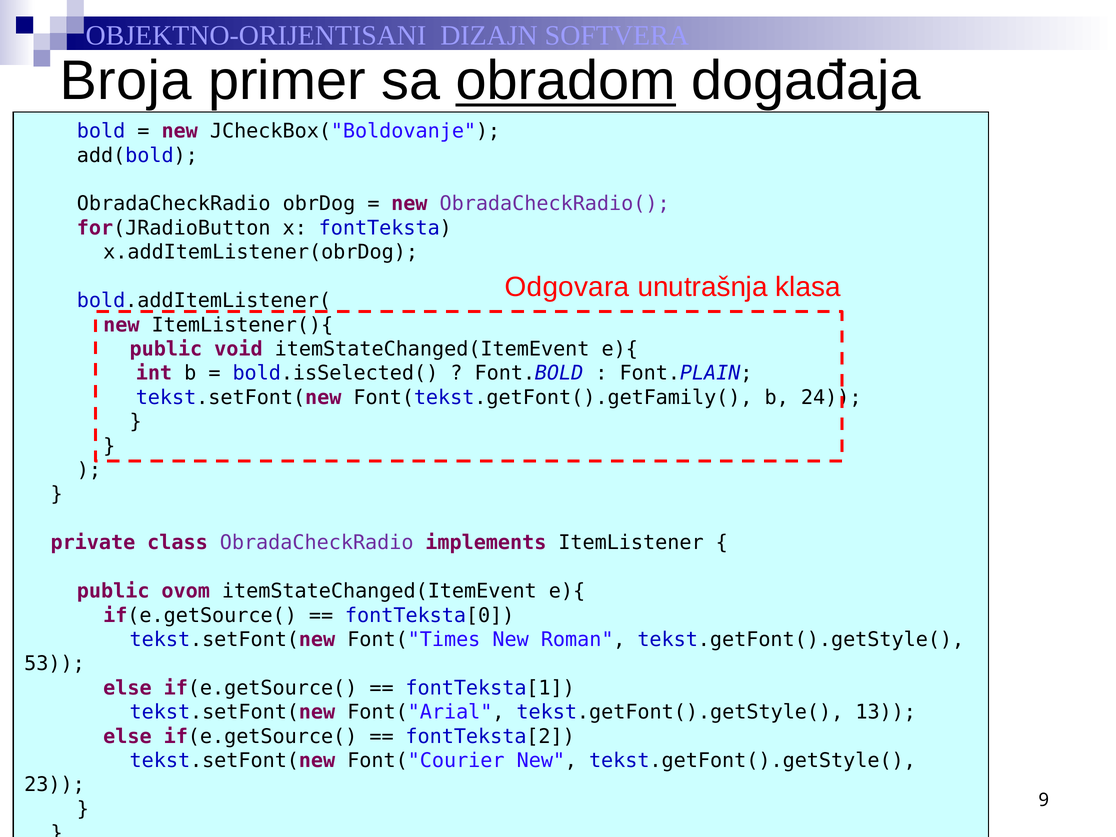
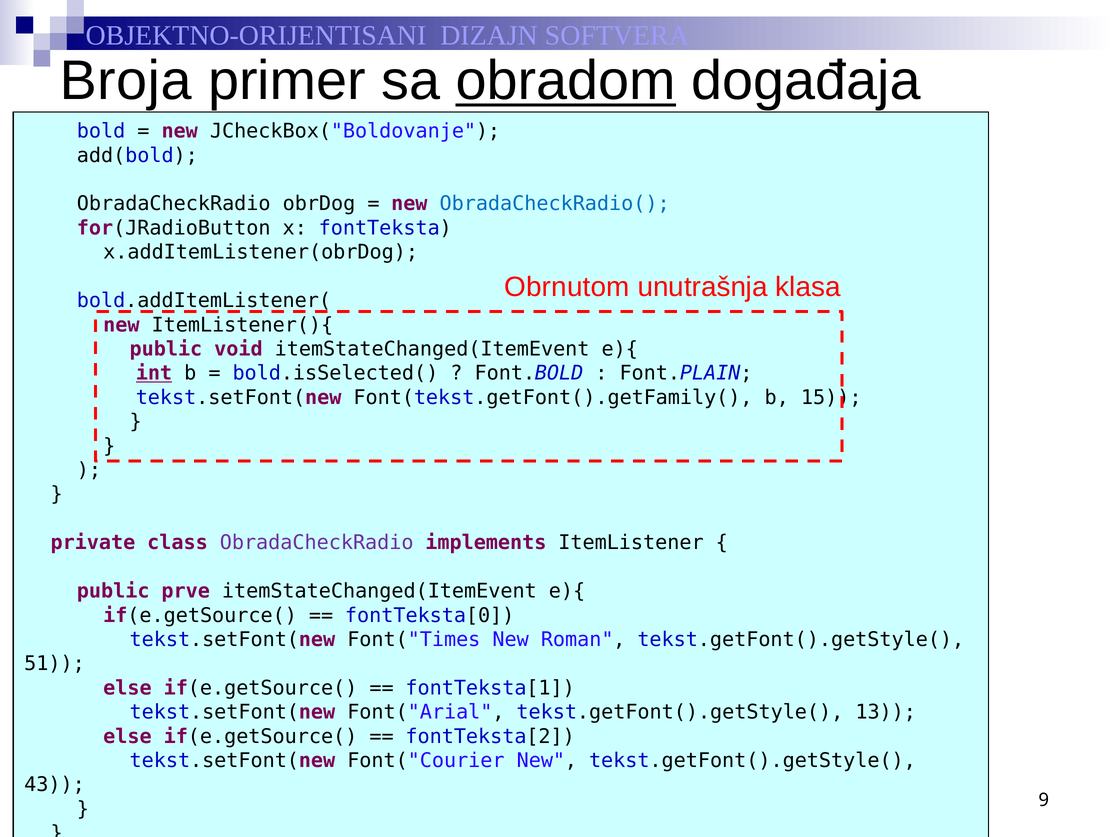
ObradaCheckRadio( colour: purple -> blue (555, 204)
Odgovara: Odgovara -> Obrnutom (567, 287)
int underline: none -> present (154, 373)
24: 24 -> 15 (831, 397)
ovom: ovom -> prve (186, 591)
53: 53 -> 51 (54, 664)
23: 23 -> 43 (54, 785)
